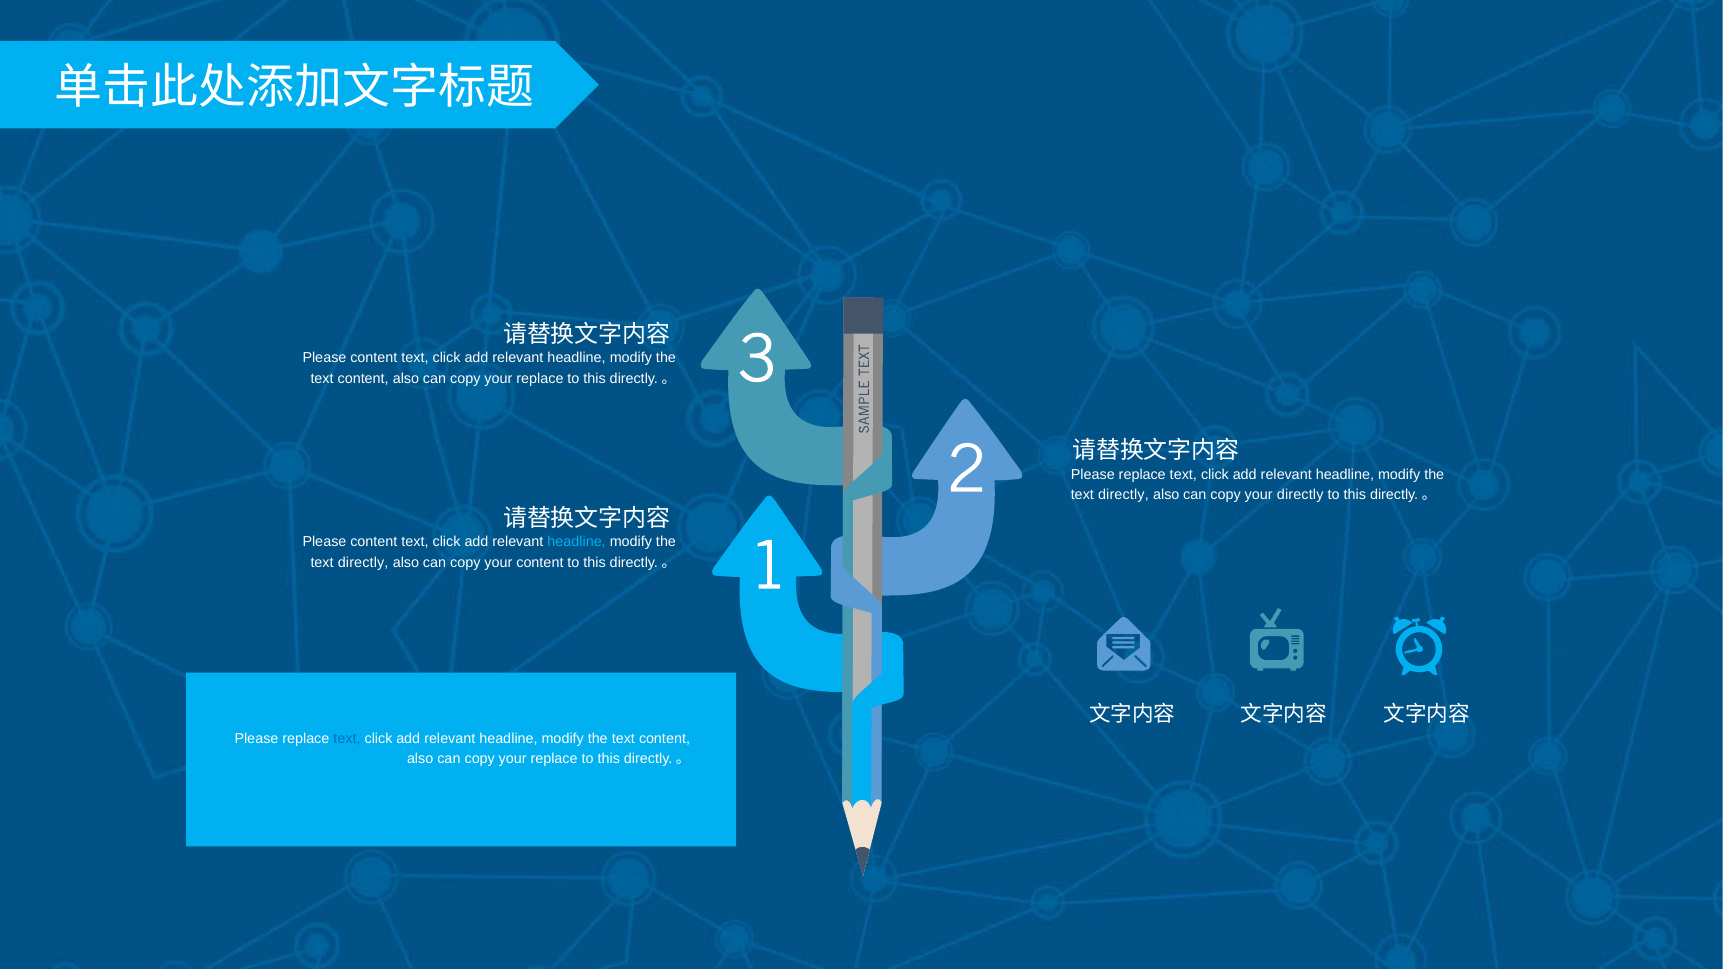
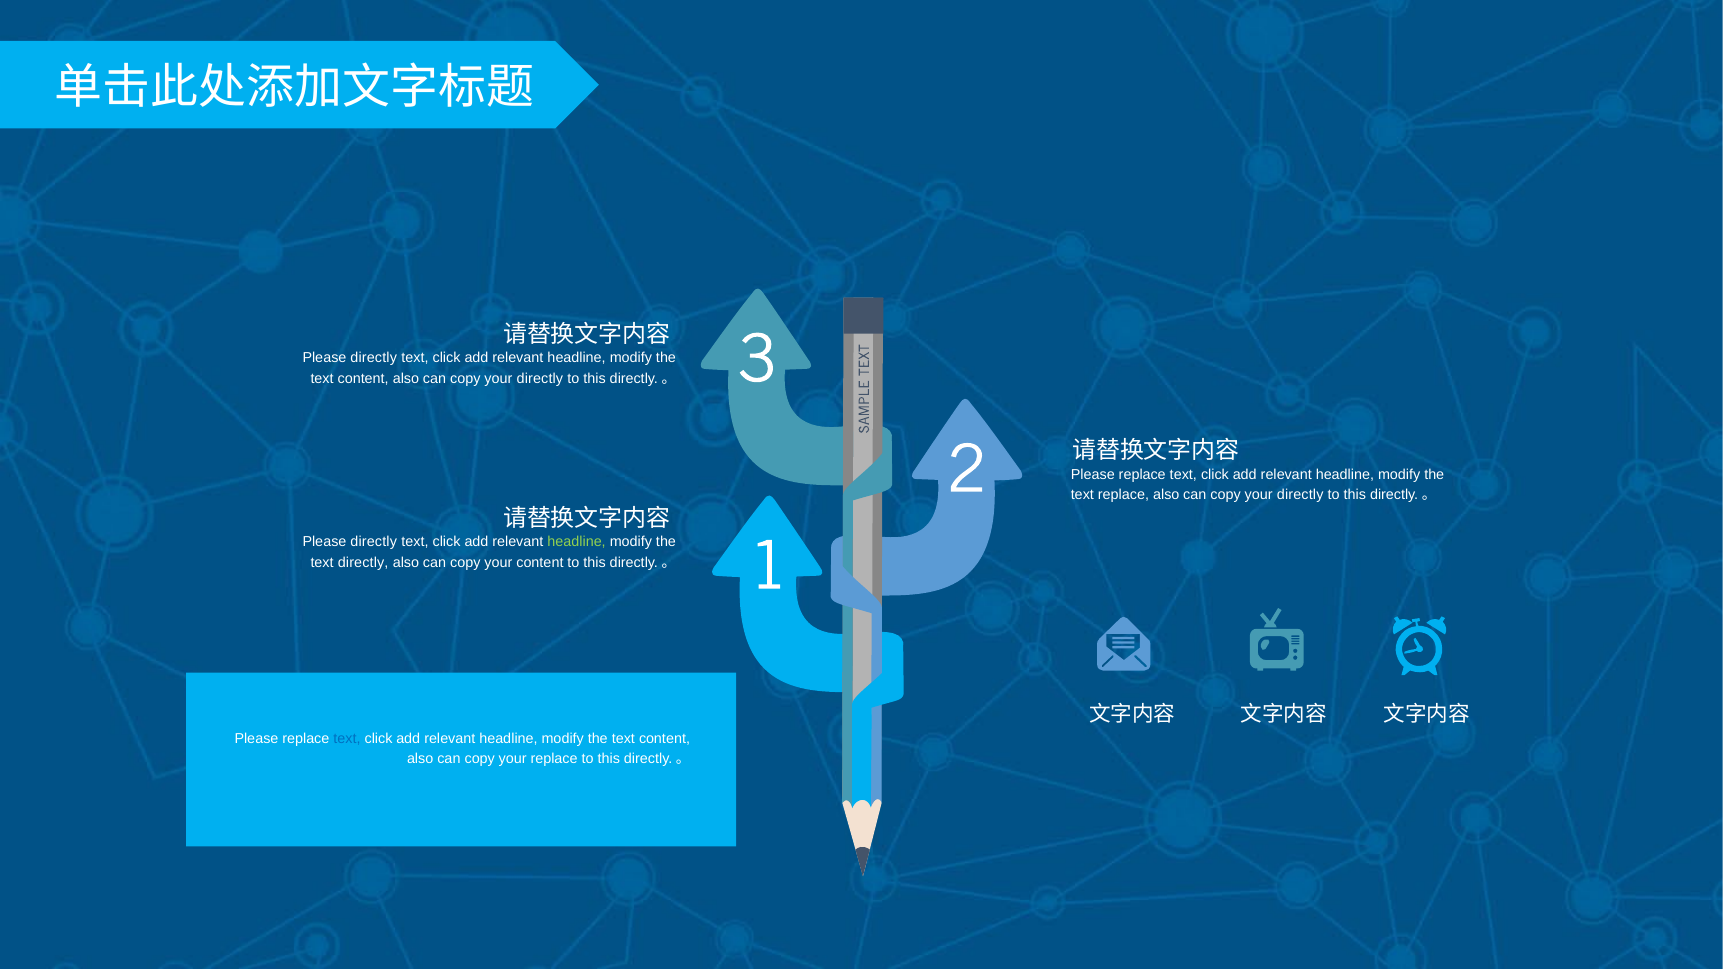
content: content -> directly (374, 358)
replace: replace -> directly (540, 378)
directly: directly -> replace (1123, 495)
content: content -> directly (374, 542)
headline colour: light blue -> light green (577, 542)
